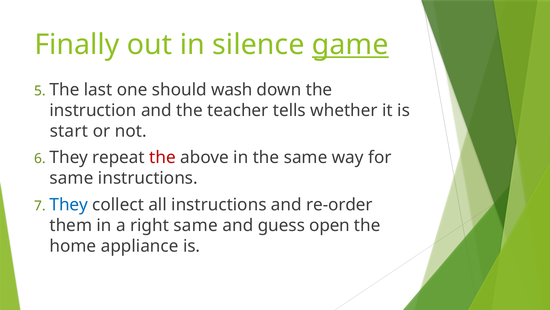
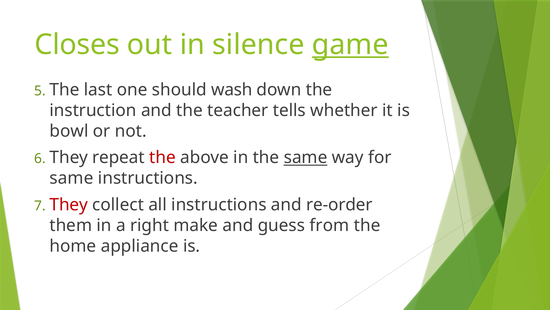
Finally: Finally -> Closes (77, 45)
start: start -> bowl (69, 131)
same underline: none -> present (306, 157)
They colour: blue -> red (69, 204)
right same: same -> make (196, 225)
open: open -> from (329, 225)
